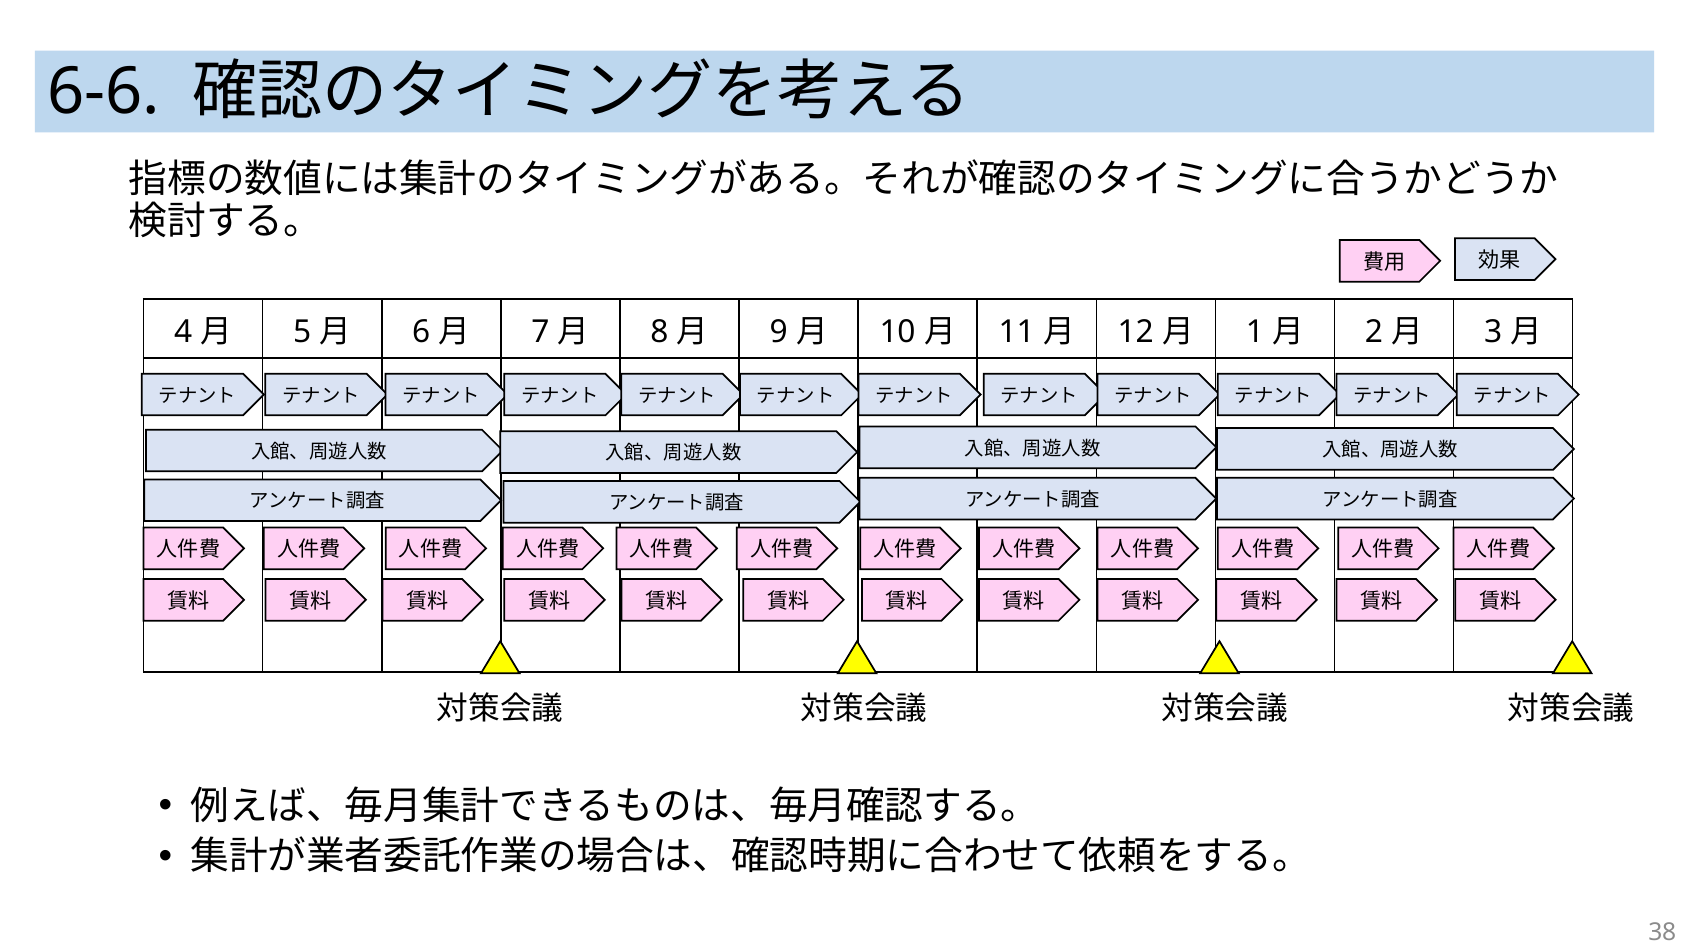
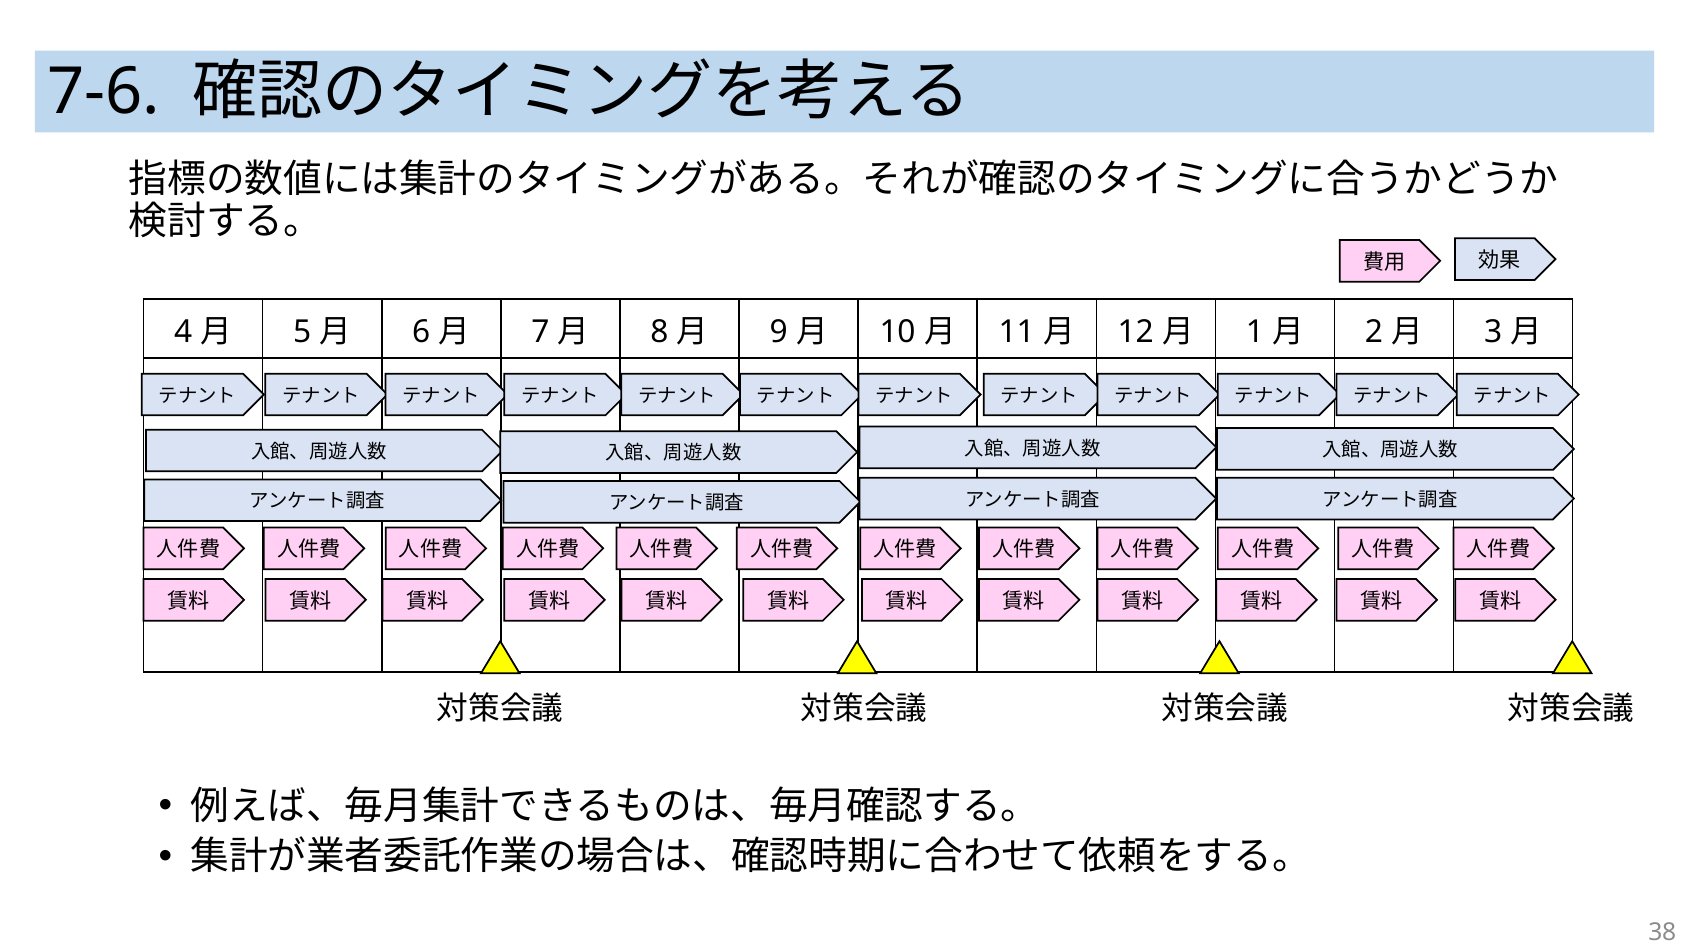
6-6: 6-6 -> 7-6 (104, 92)
